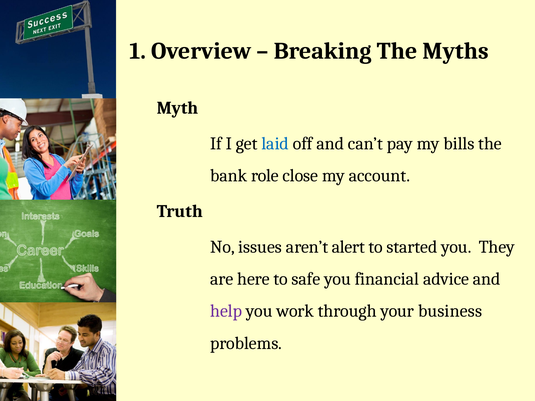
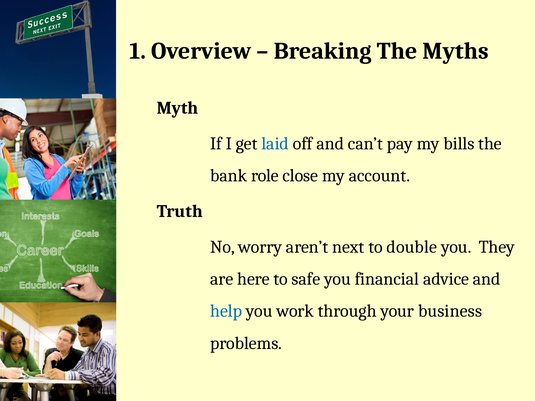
issues: issues -> worry (260, 247)
alert: alert -> next (348, 247)
started: started -> double (412, 247)
help colour: purple -> blue (226, 311)
